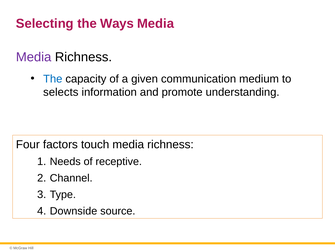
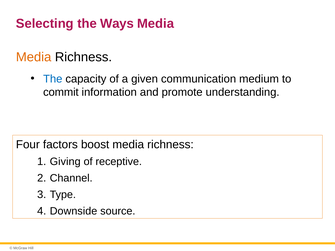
Media colour: purple -> orange (34, 57)
selects: selects -> commit (61, 92)
touch: touch -> boost (95, 145)
Needs: Needs -> Giving (65, 162)
